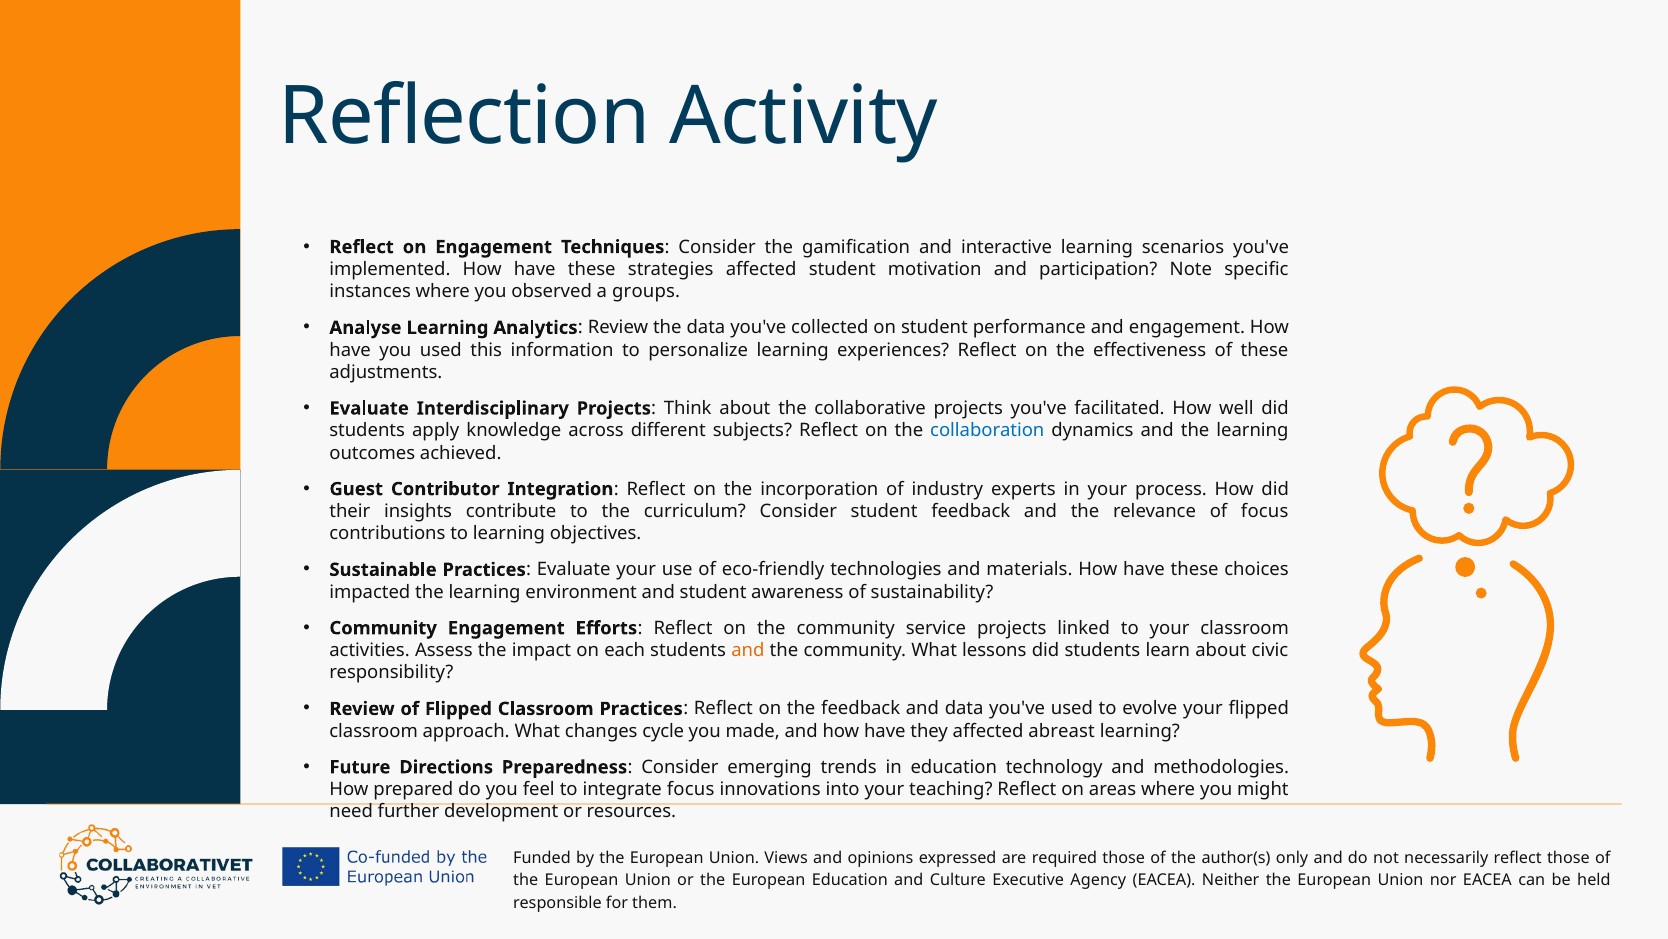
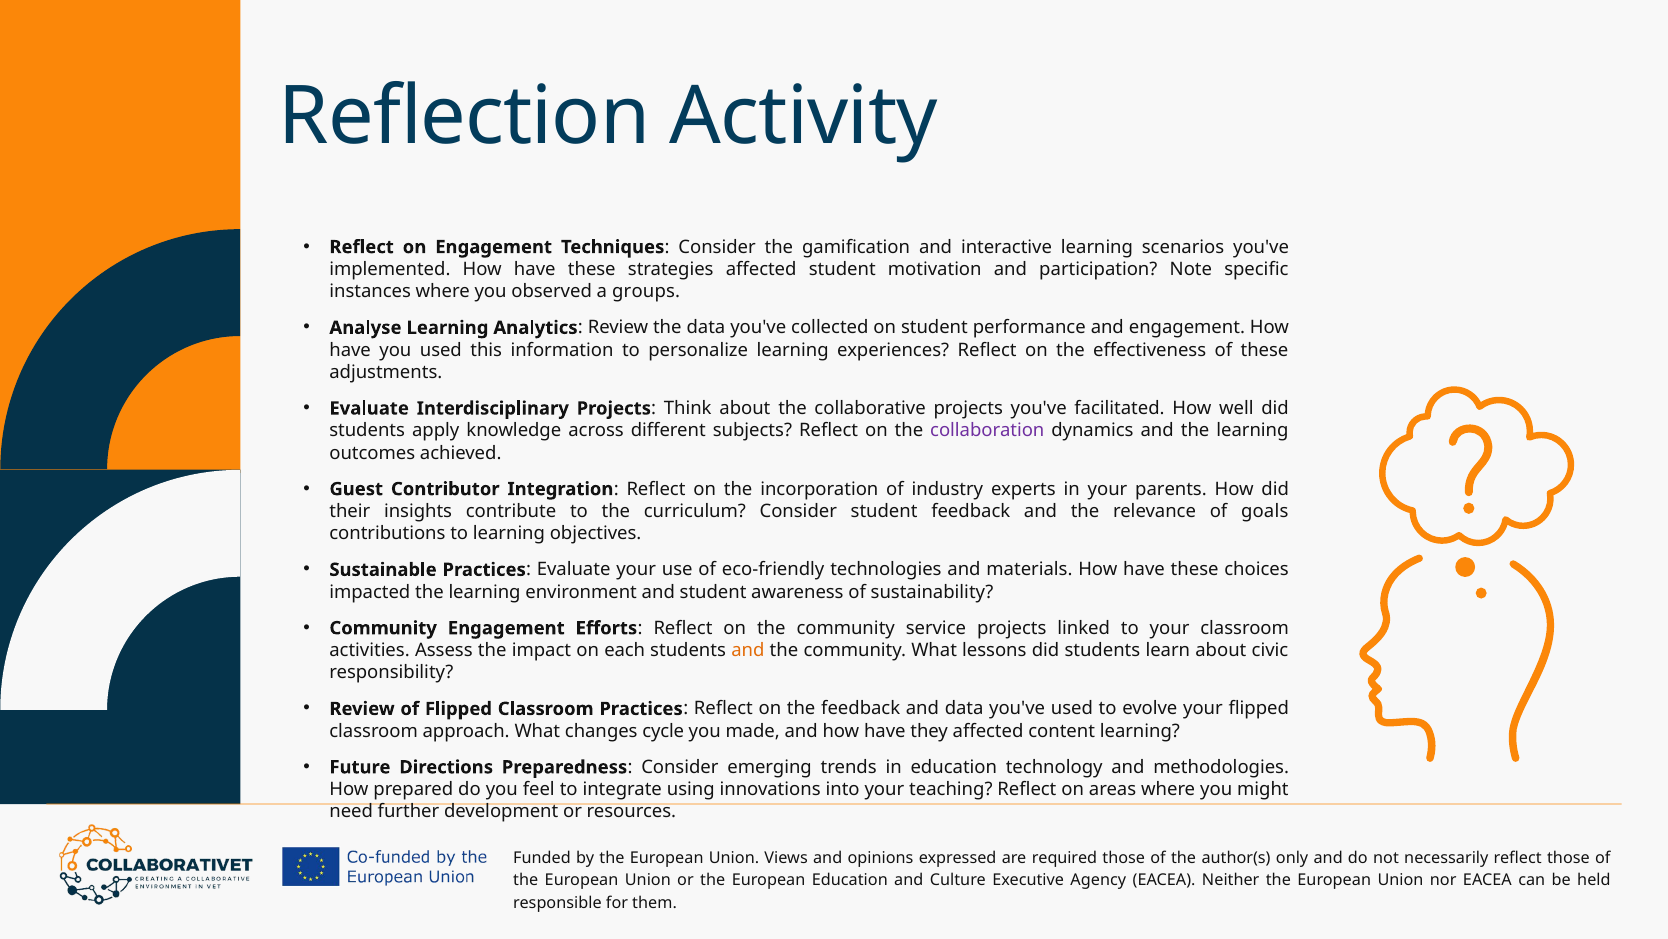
collaboration colour: blue -> purple (987, 430)
process: process -> parents (1171, 489)
of focus: focus -> goals (1265, 511)
abreast: abreast -> content (1062, 731)
integrate focus: focus -> using (691, 789)
